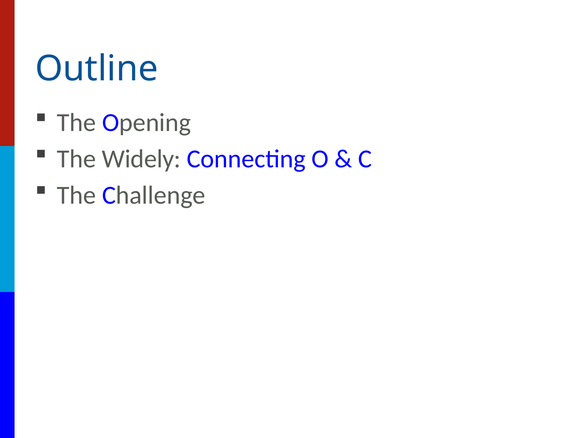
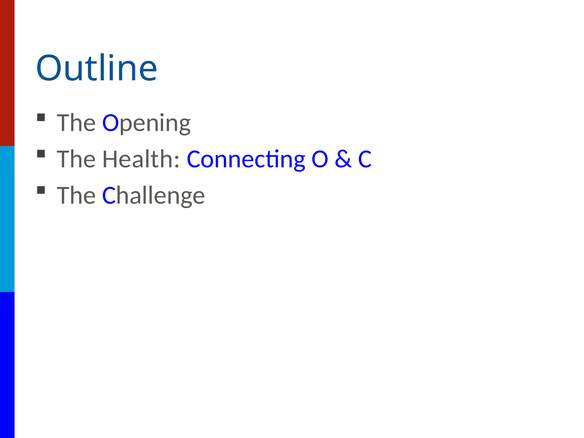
Widely: Widely -> Health (141, 159)
